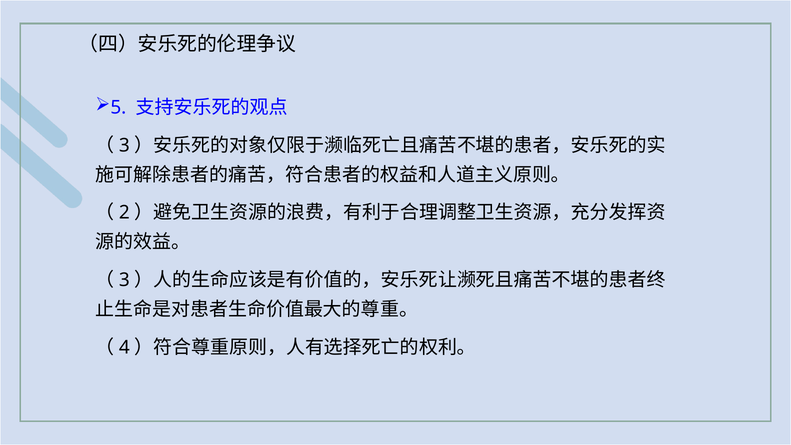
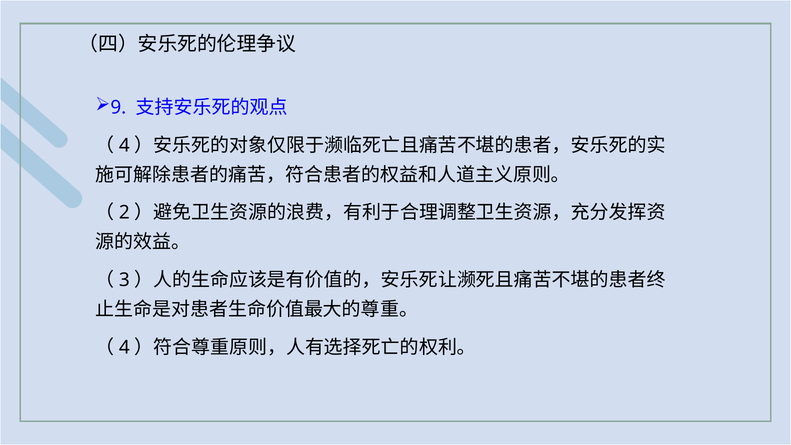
5: 5 -> 9 (118, 108)
3: 3 -> 4 (124, 145)
